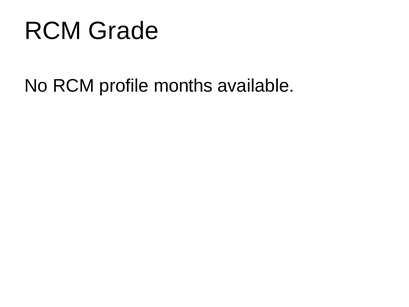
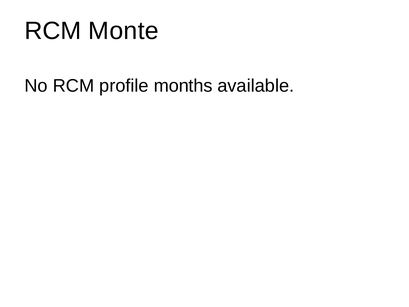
Grade: Grade -> Monte (124, 31)
